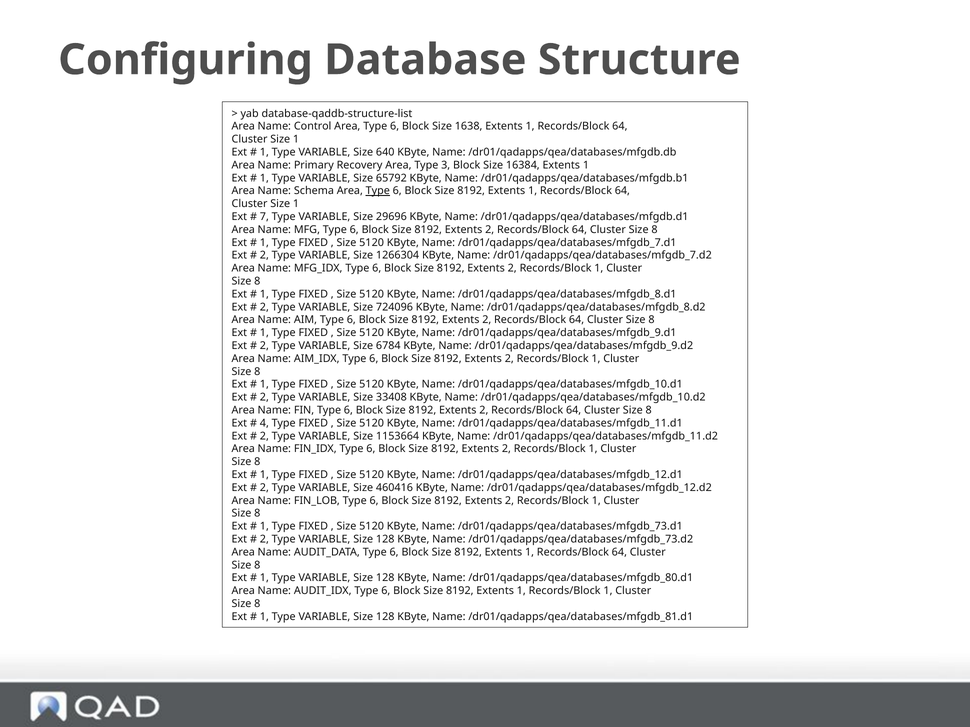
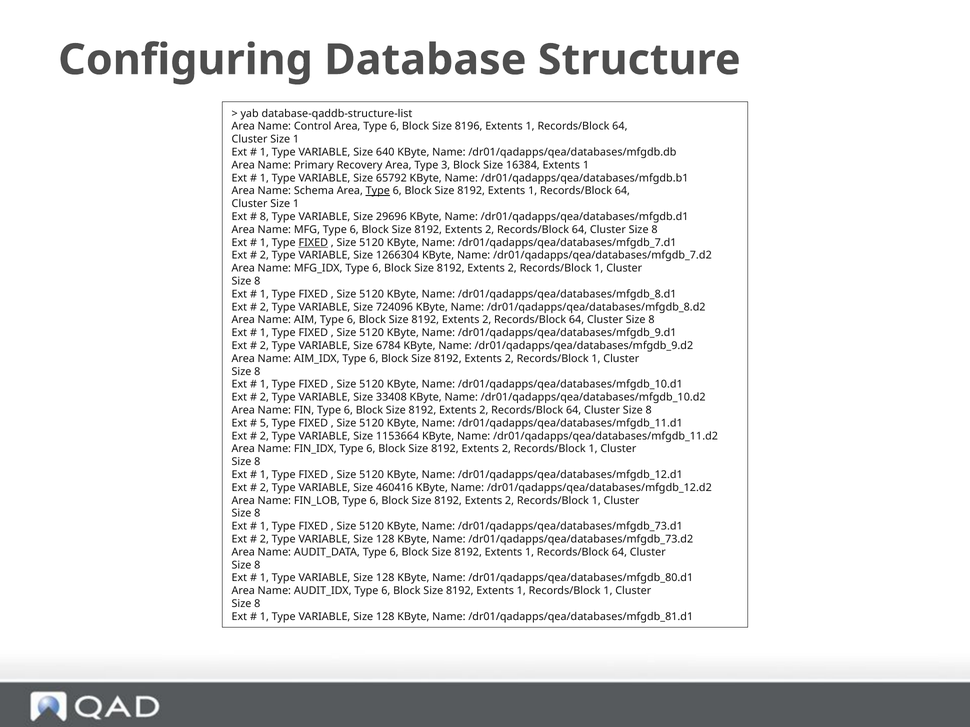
1638: 1638 -> 8196 (469, 127)
7: 7 -> 8 (264, 217)
FIXED underline: none -> present (313, 243)
4: 4 -> 5 (264, 423)
